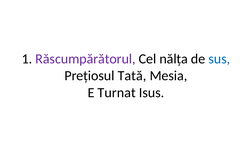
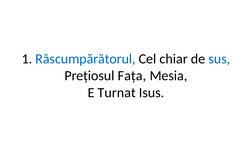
Răscumpărătorul colour: purple -> blue (85, 59)
nălța: nălța -> chiar (174, 59)
Tată: Tată -> Fața (132, 76)
